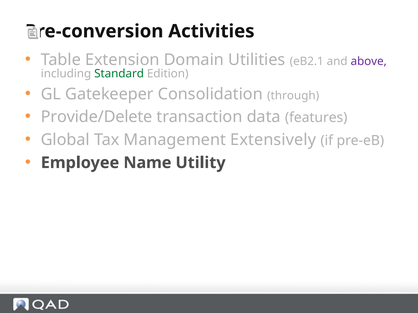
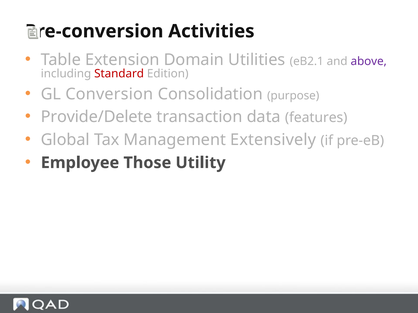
Standard colour: green -> red (119, 74)
Gatekeeper: Gatekeeper -> Conversion (109, 94)
through: through -> purpose (293, 96)
Name: Name -> Those (147, 163)
